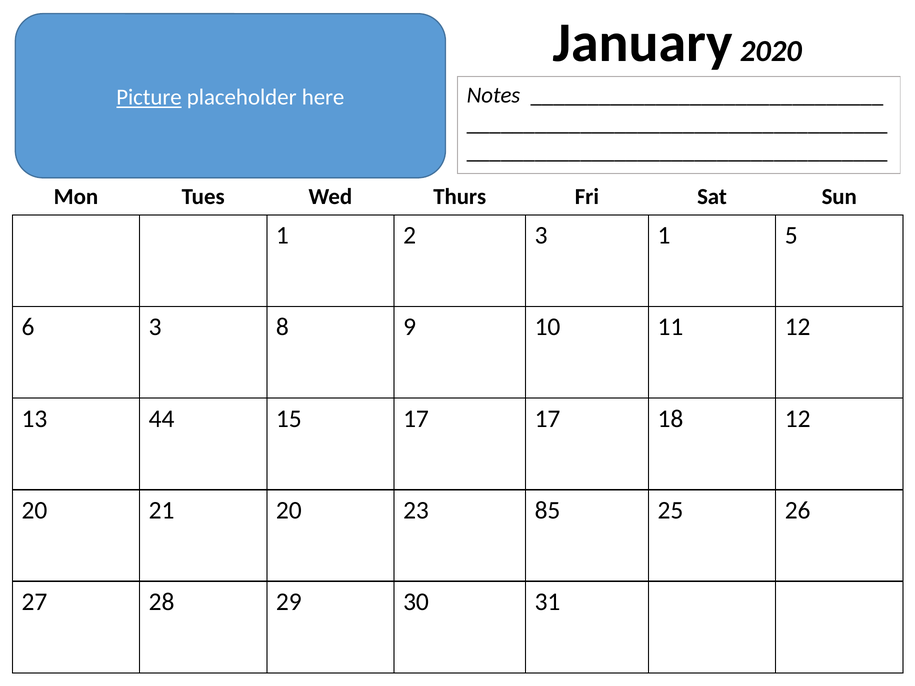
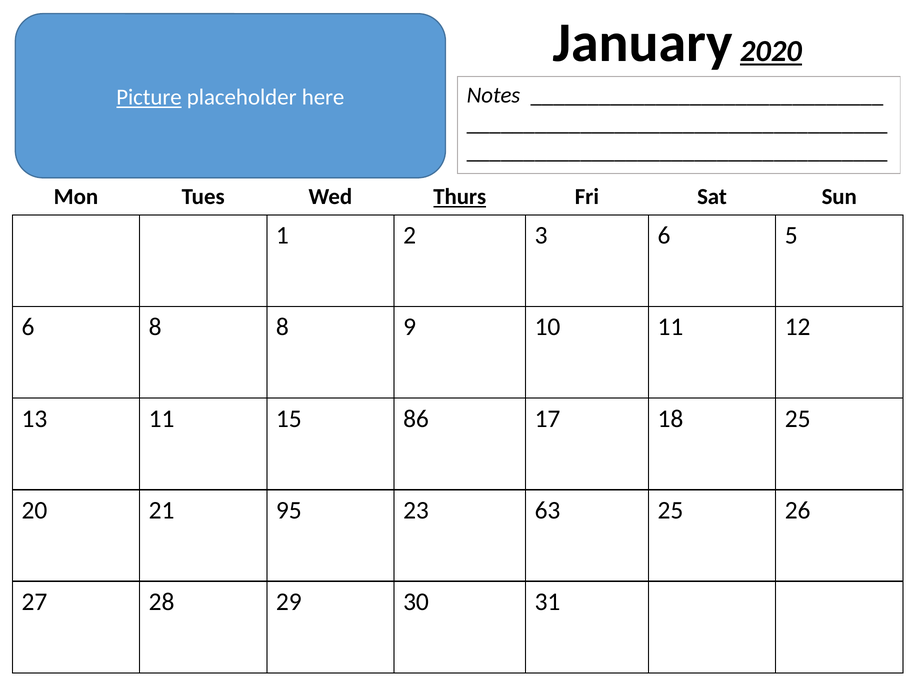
2020 underline: none -> present (771, 51)
Thurs underline: none -> present (460, 197)
3 1: 1 -> 6 (664, 236)
6 3: 3 -> 8 (155, 327)
13 44: 44 -> 11 (162, 419)
15 17: 17 -> 86 (416, 419)
18 12: 12 -> 25 (798, 419)
21 20: 20 -> 95 (289, 510)
85: 85 -> 63 (547, 510)
